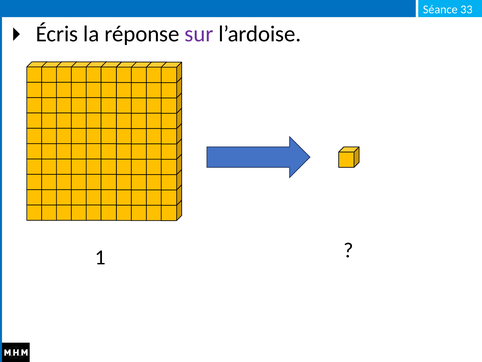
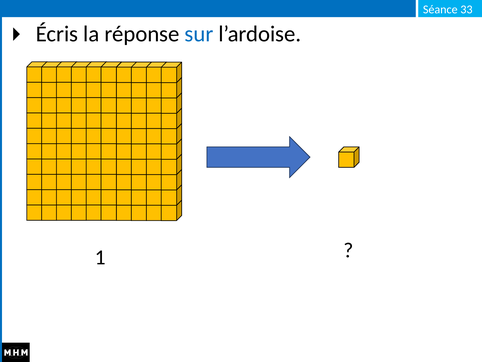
sur colour: purple -> blue (199, 34)
